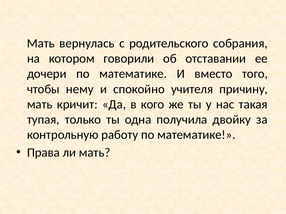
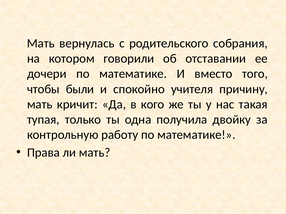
нему: нему -> были (80, 89)
